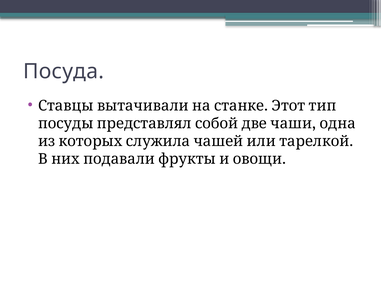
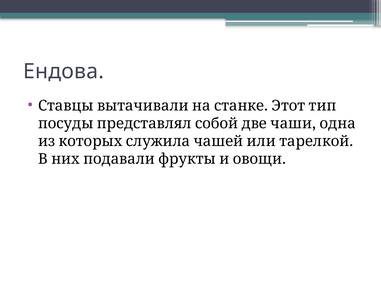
Посуда: Посуда -> Ендова (64, 71)
